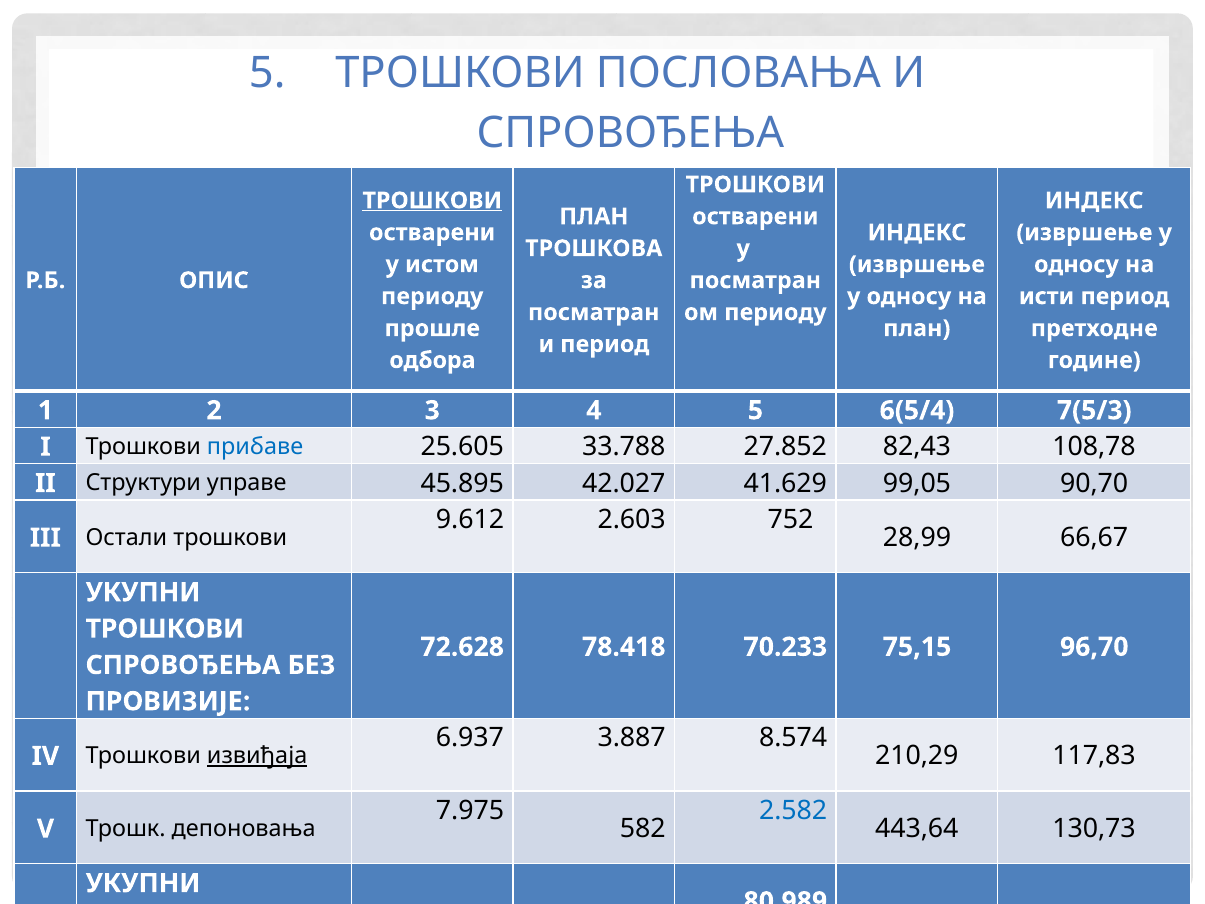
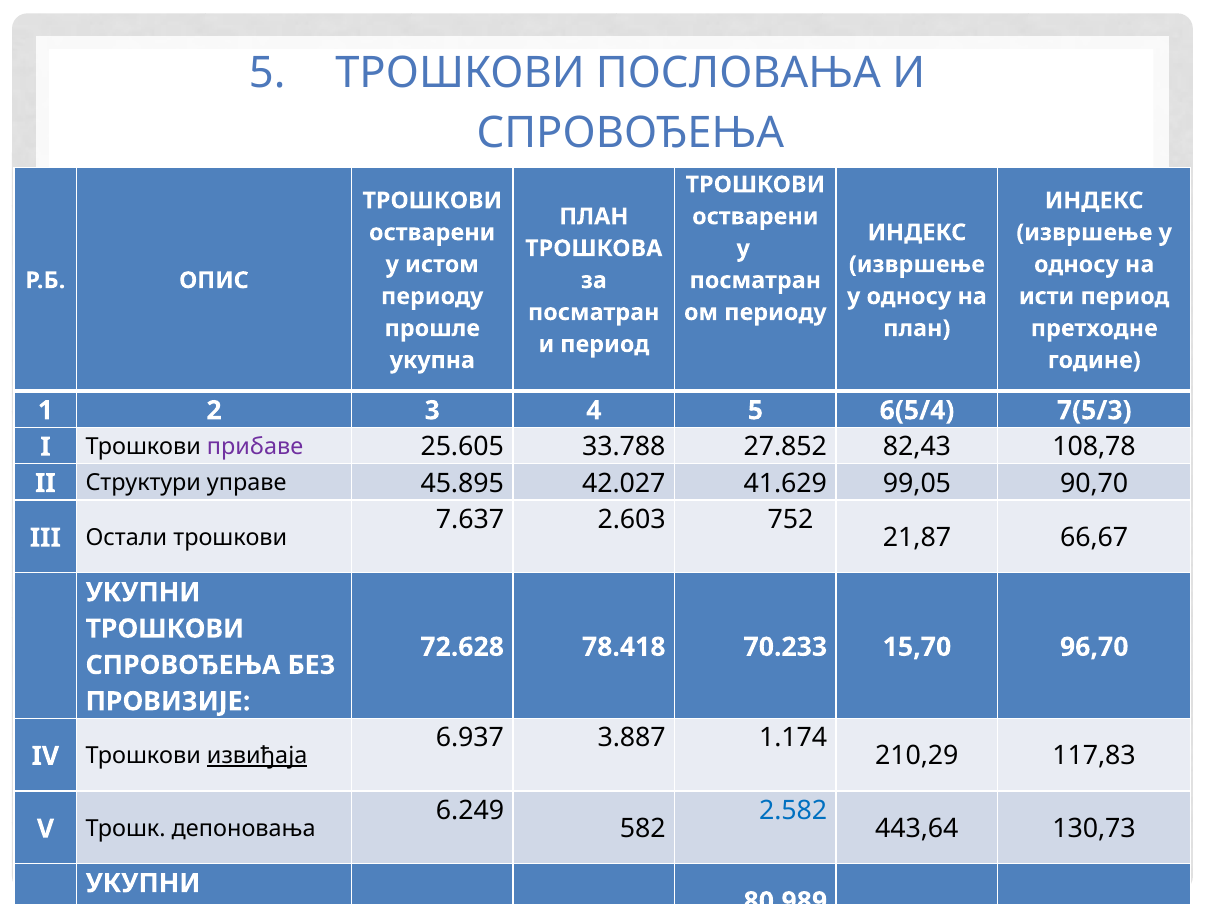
ТРОШКОВИ underline: present -> none (432, 201)
одбора: одбора -> укупна (432, 360)
прибаве colour: blue -> purple (255, 447)
9.612: 9.612 -> 7.637 (470, 520)
28,99: 28,99 -> 21,87 (917, 538)
75,15: 75,15 -> 15,70 (917, 647)
8.574: 8.574 -> 1.174 (793, 738)
7.975: 7.975 -> 6.249 (470, 810)
